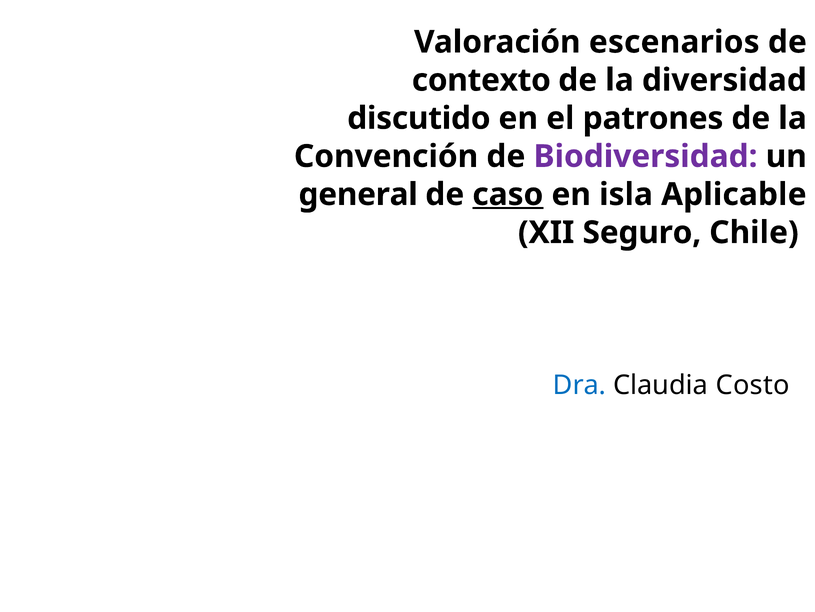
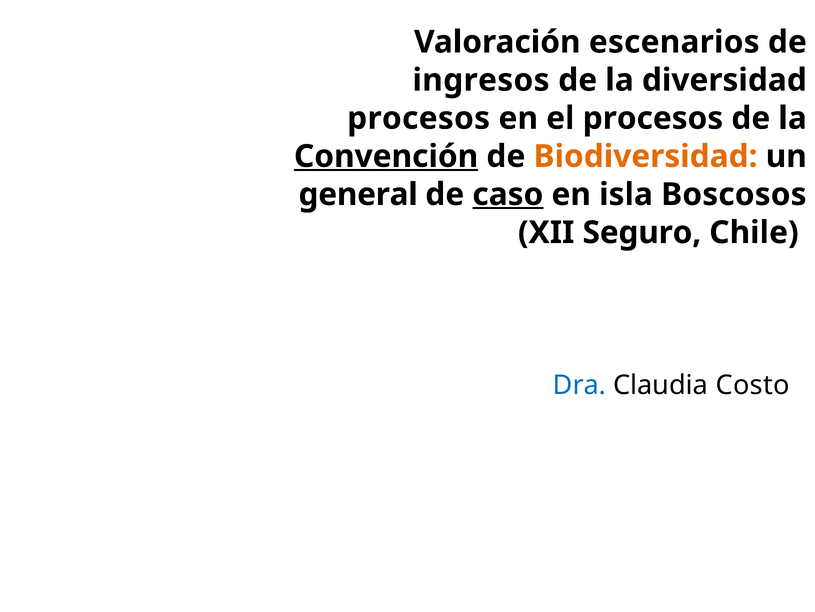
contexto: contexto -> ingresos (481, 80)
discutido: discutido -> procesos (419, 118)
el patrones: patrones -> procesos (653, 118)
Convención underline: none -> present (386, 156)
Biodiversidad colour: purple -> orange (645, 156)
Aplicable: Aplicable -> Boscosos (734, 194)
